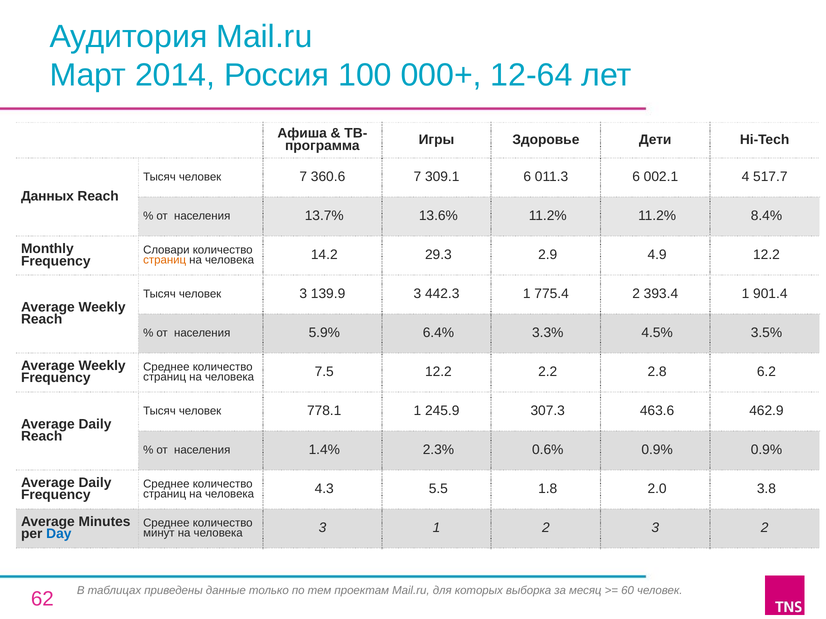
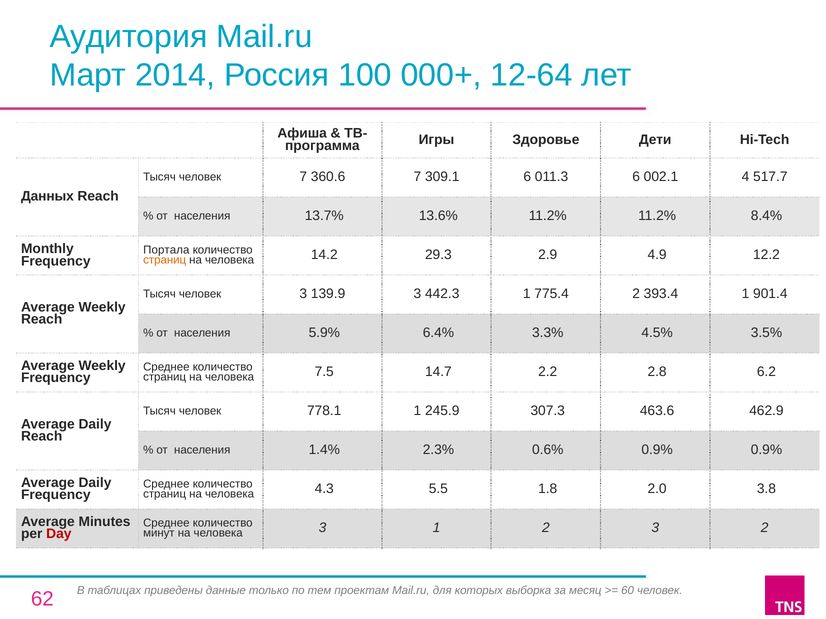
Словари: Словари -> Портала (166, 250)
7.5 12.2: 12.2 -> 14.7 (438, 372)
Day colour: blue -> red (59, 534)
